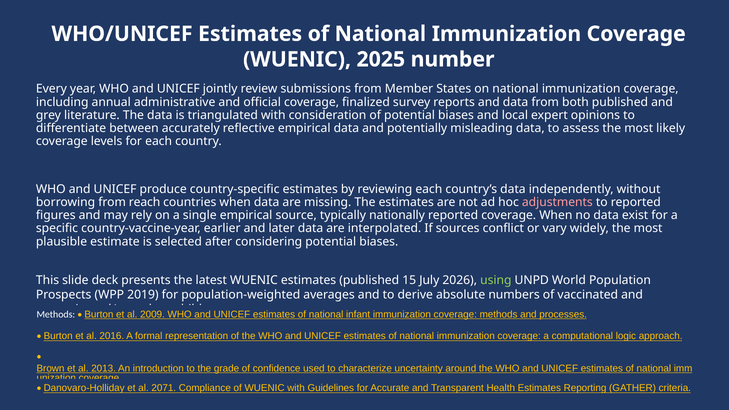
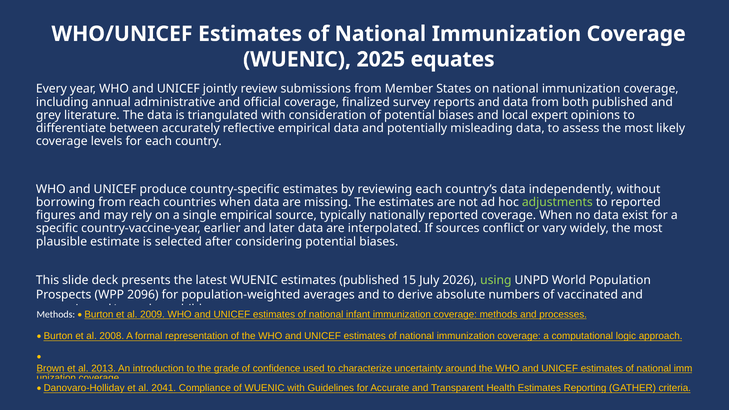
number: number -> equates (453, 59)
adjustments colour: pink -> light green (557, 202)
2019: 2019 -> 2096 (143, 295)
2016: 2016 -> 2008 (112, 336)
2071: 2071 -> 2041 (164, 388)
